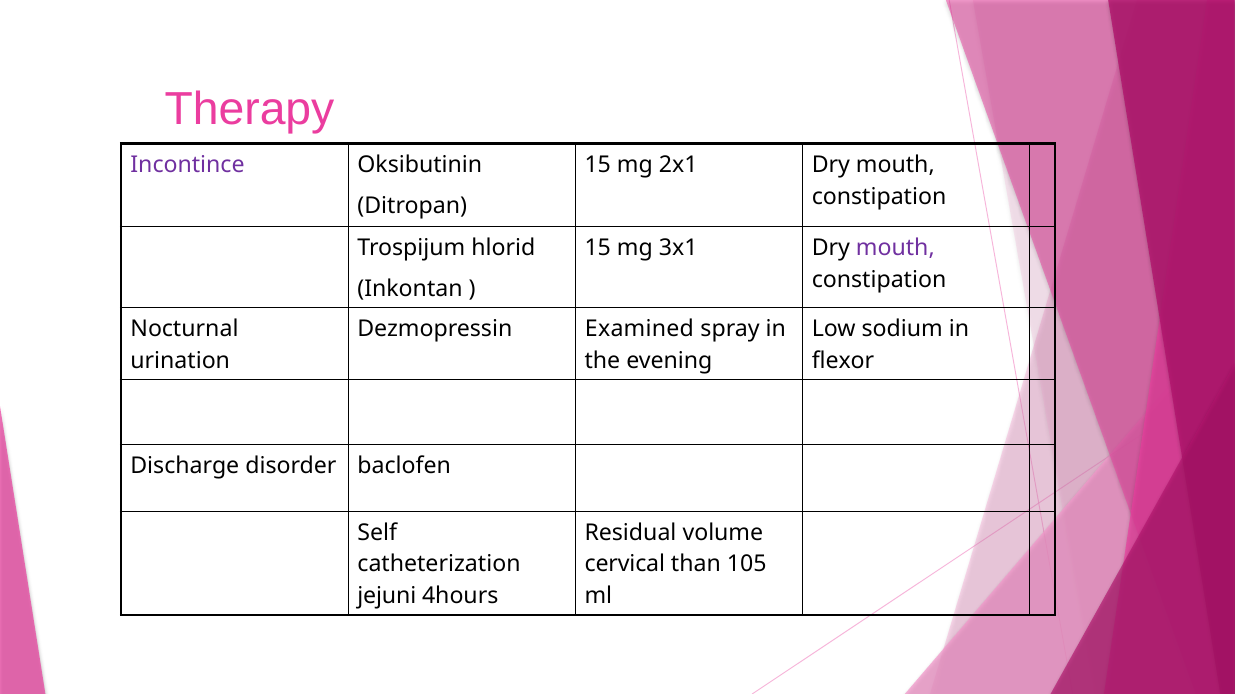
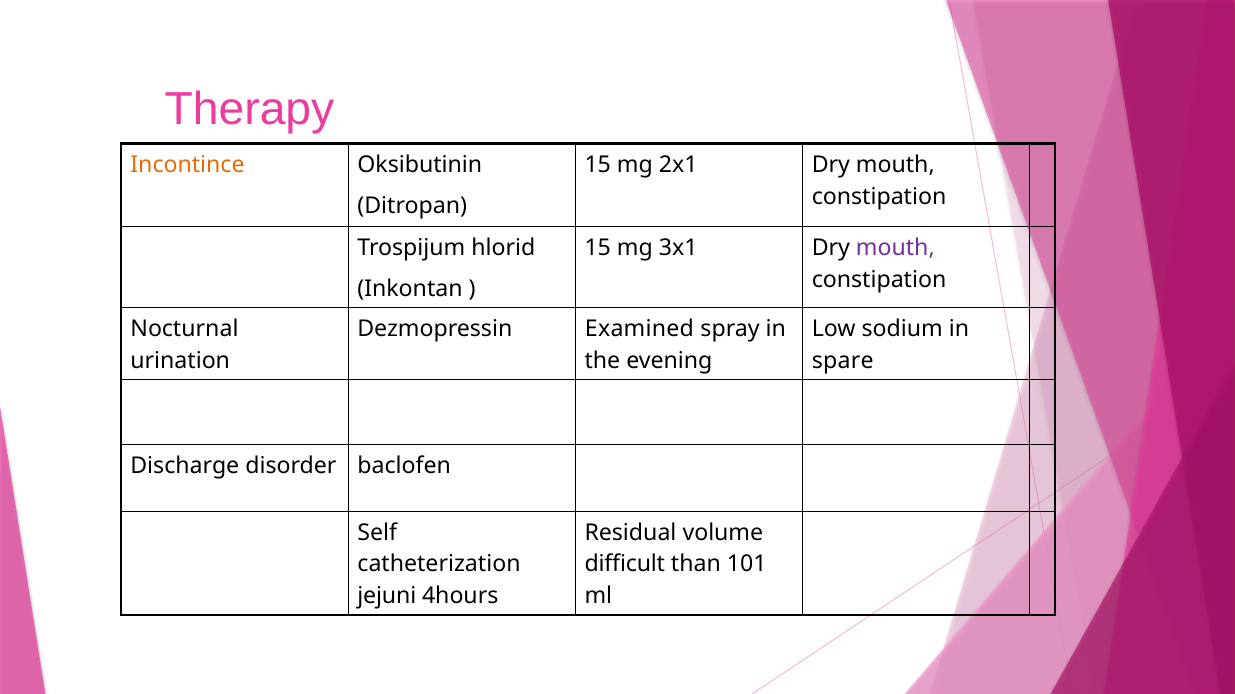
Incontince colour: purple -> orange (188, 165)
flexor: flexor -> spare (843, 361)
cervical: cervical -> difficult (625, 565)
105: 105 -> 101 (747, 565)
